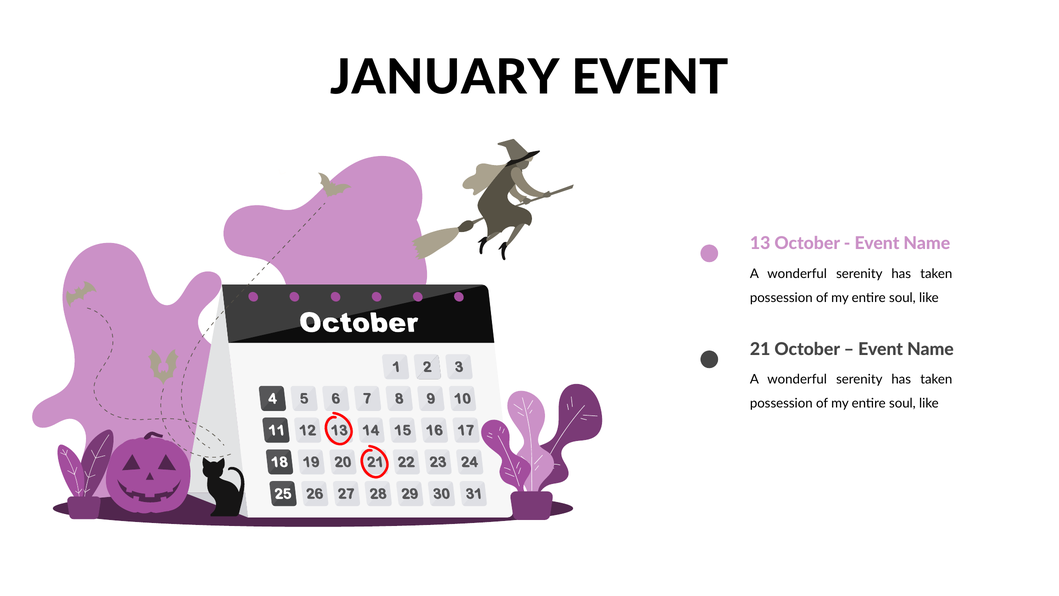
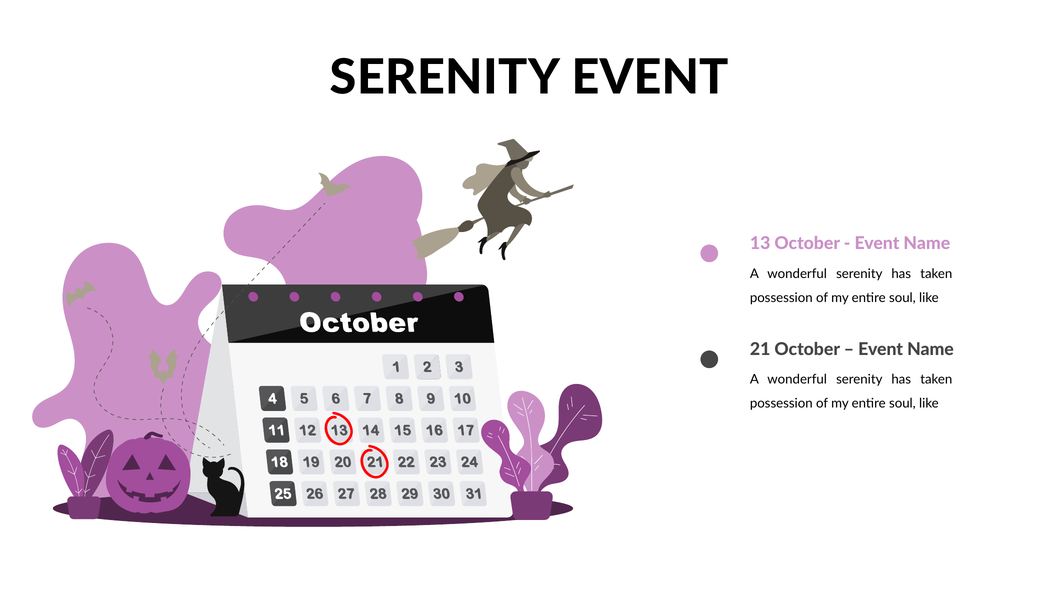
JANUARY: JANUARY -> SERENITY (445, 78)
